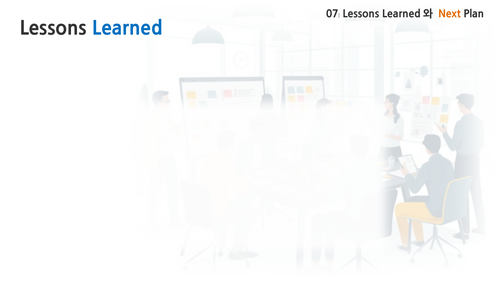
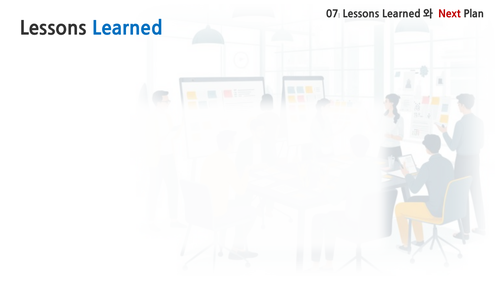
Next colour: orange -> red (449, 14)
